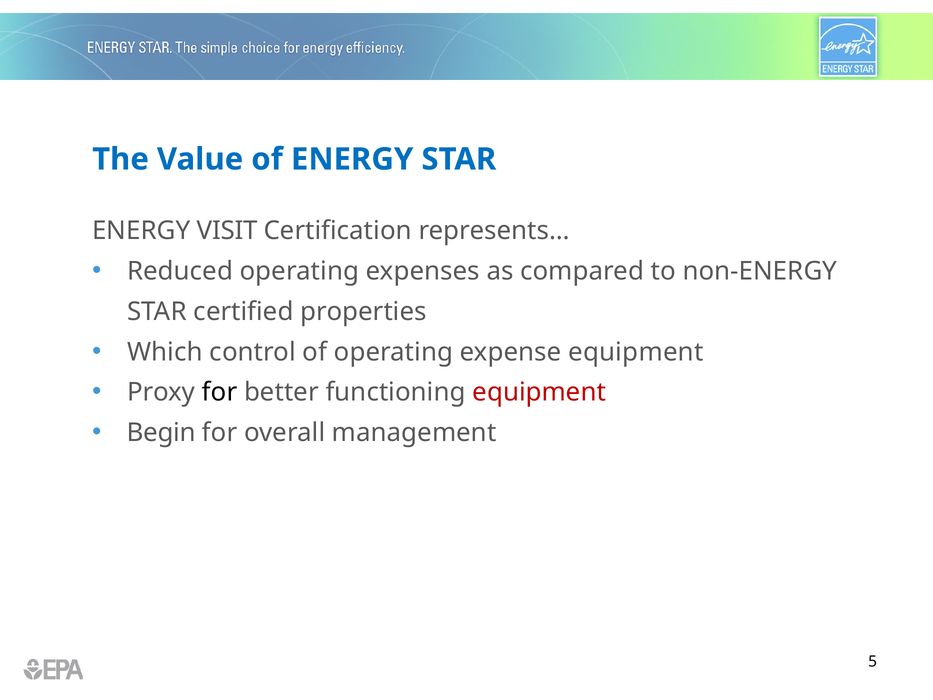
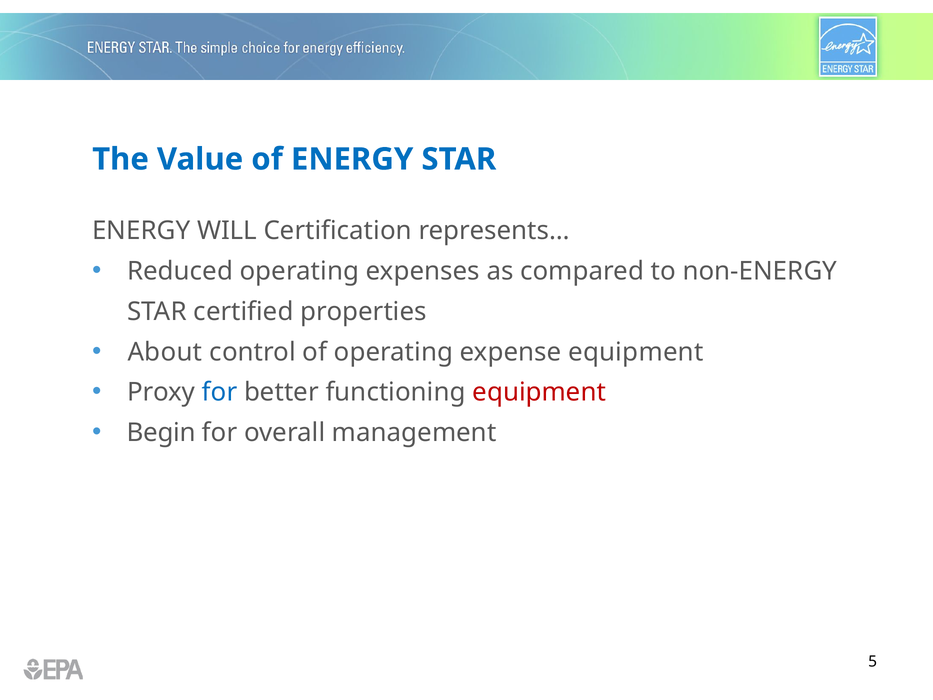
VISIT: VISIT -> WILL (227, 230)
Which: Which -> About (165, 352)
for colour: black -> blue (220, 392)
